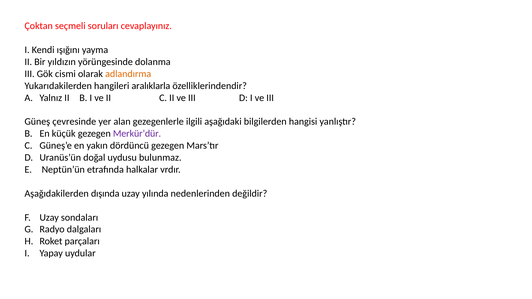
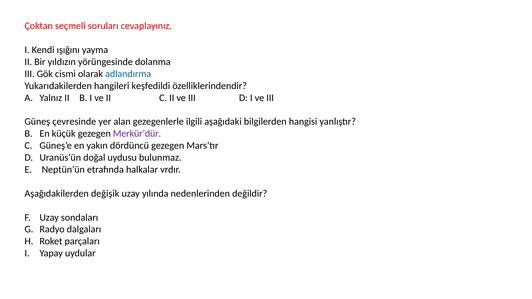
adlandırma colour: orange -> blue (128, 74)
aralıklarla: aralıklarla -> keşfedildi (151, 86)
dışında: dışında -> değişik (105, 194)
